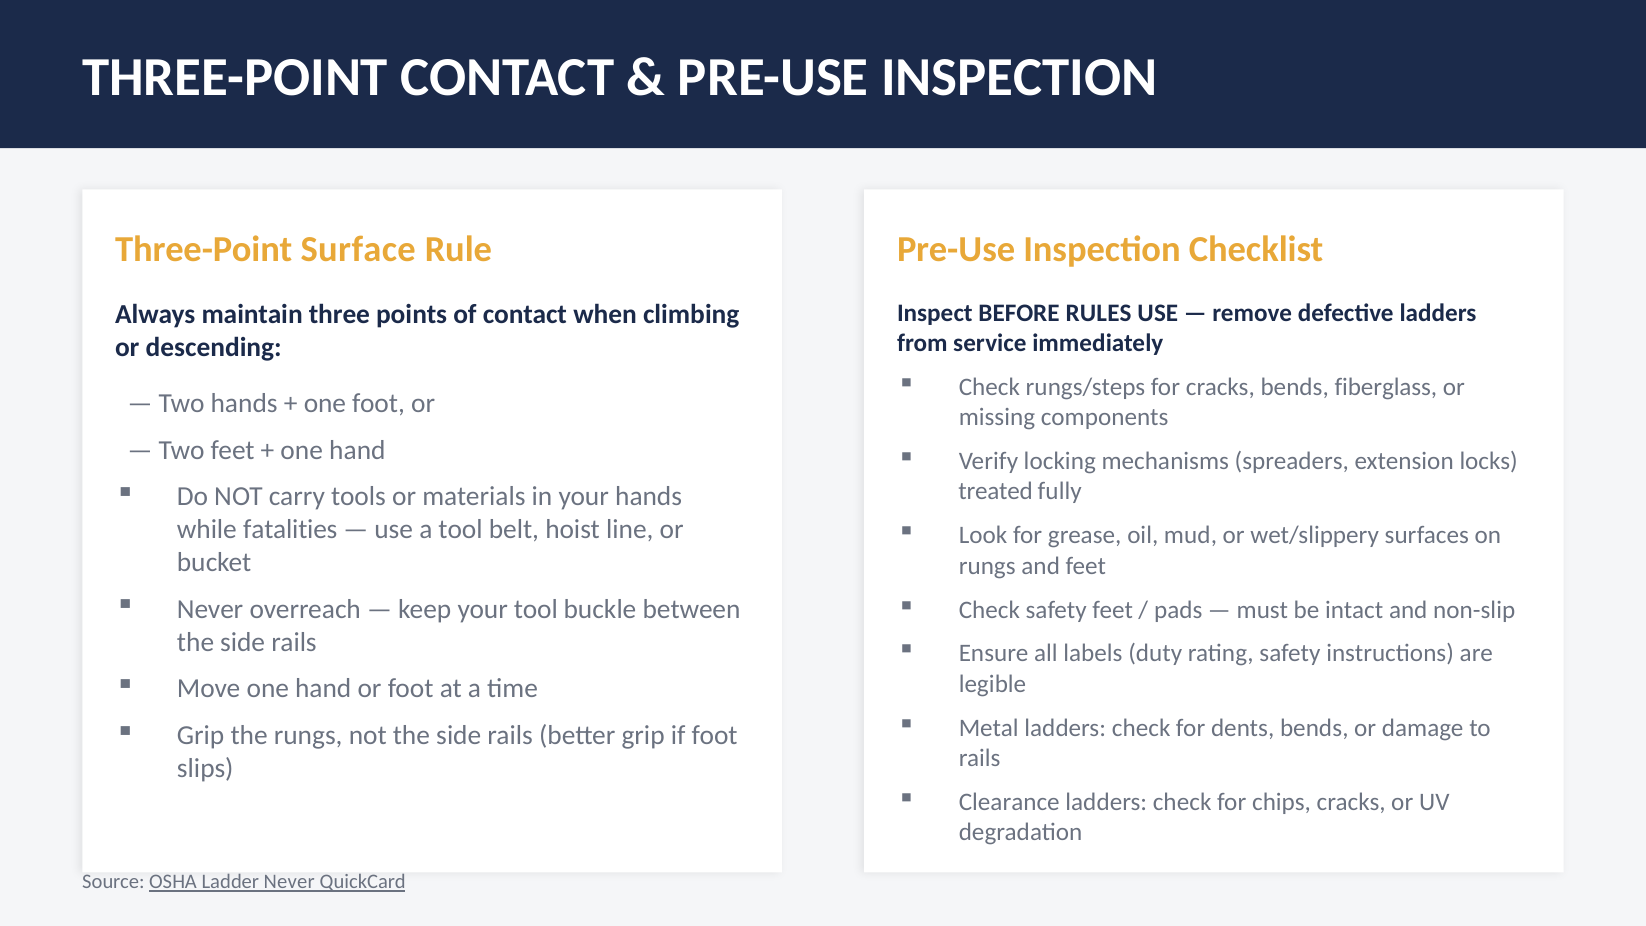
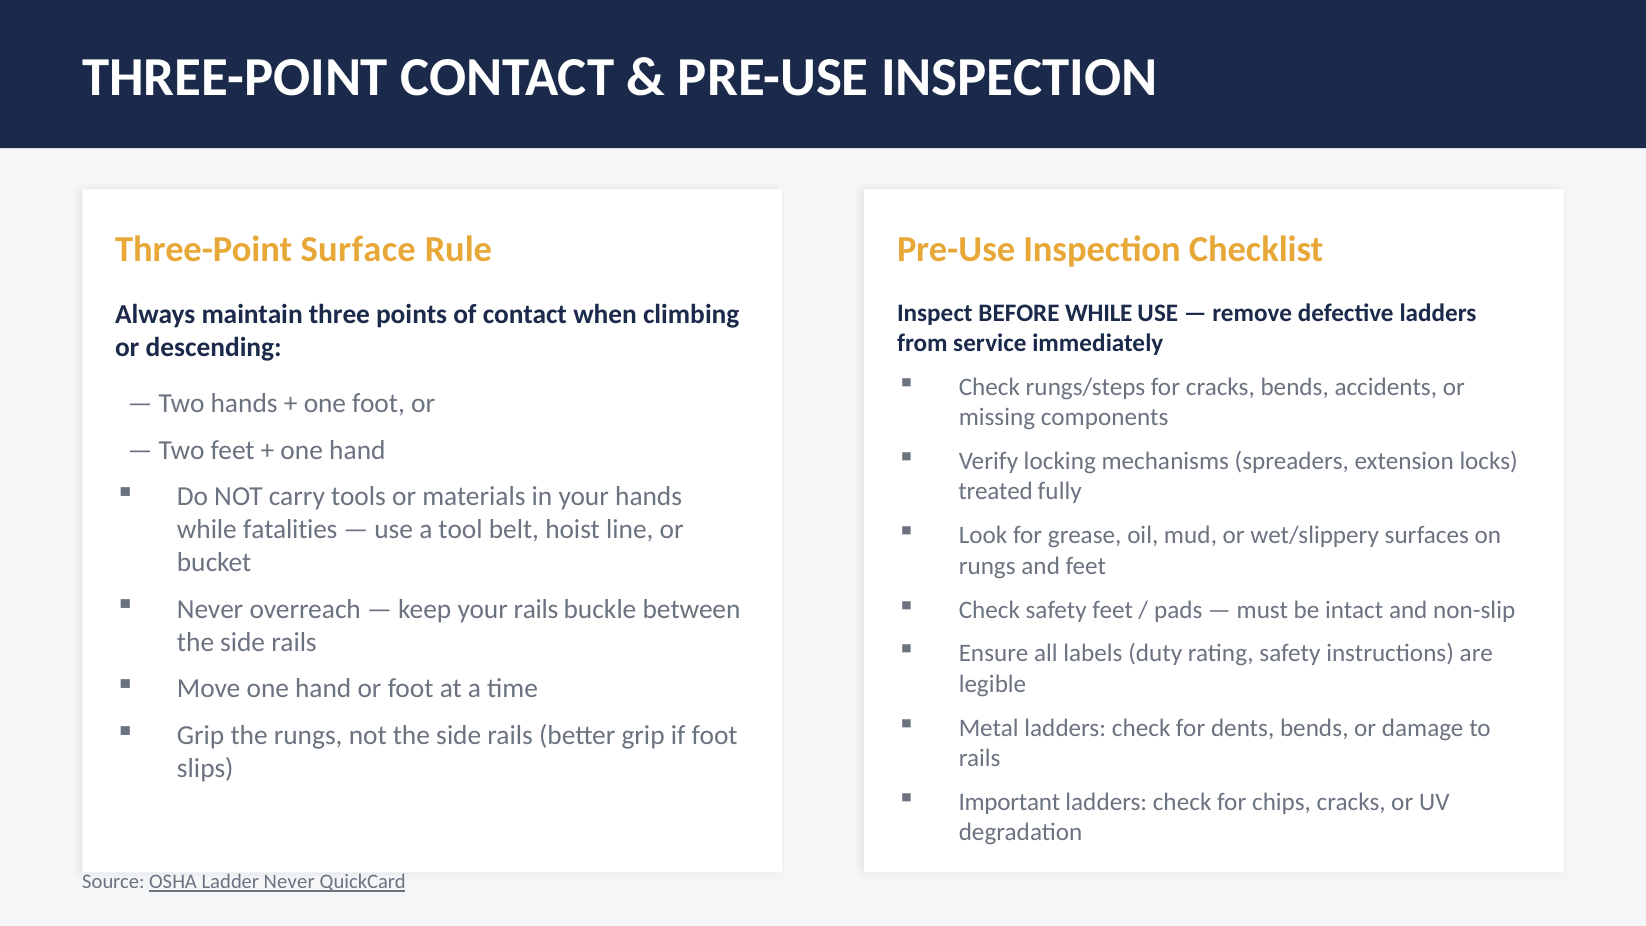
BEFORE RULES: RULES -> WHILE (1099, 313)
fiberglass: fiberglass -> accidents (1386, 387)
your tool: tool -> rails (536, 609)
Clearance: Clearance -> Important (1009, 802)
